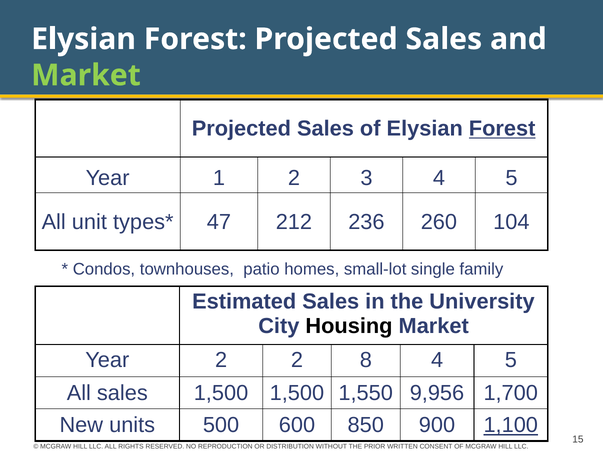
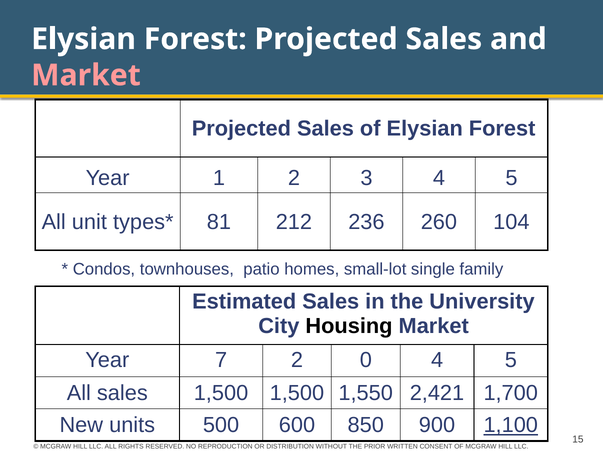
Market colour: light green -> pink (86, 75)
Forest underline: present -> none (502, 129)
47: 47 -> 81 (219, 222)
Year 2: 2 -> 7 (221, 360)
8: 8 -> 0 (366, 360)
9,956: 9,956 -> 2,421 (437, 393)
